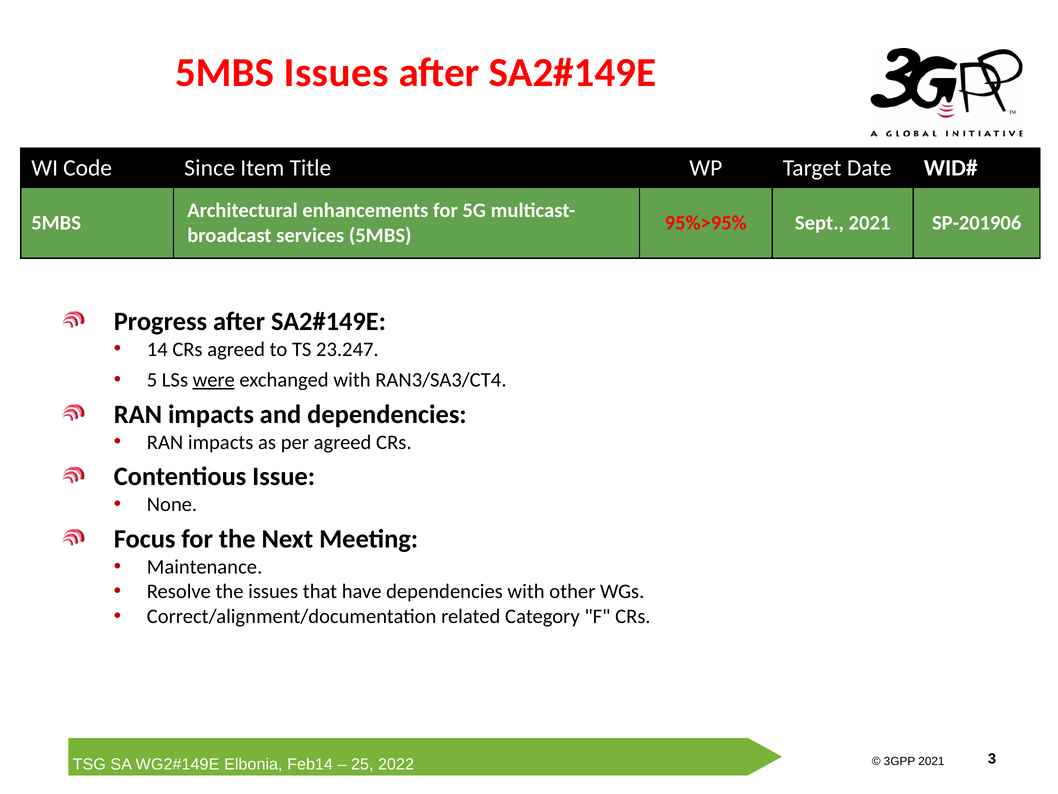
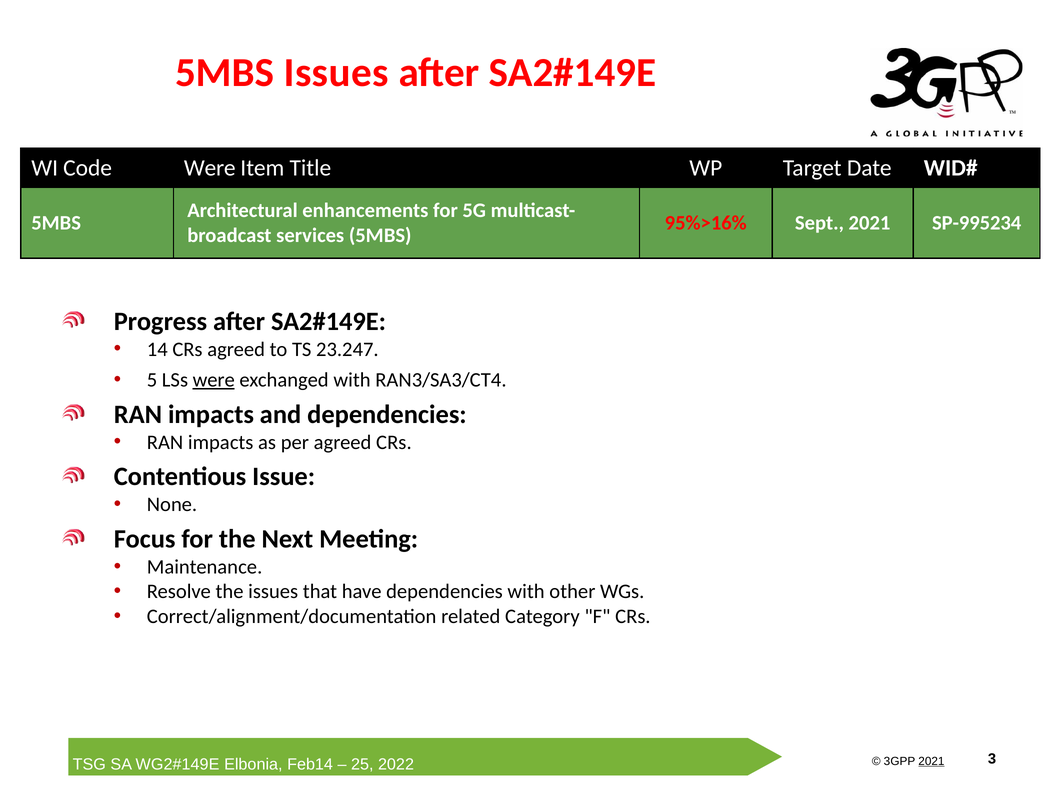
Code Since: Since -> Were (210, 168)
95%>95%: 95%>95% -> 95%>16% (706, 223)
SP-201906: SP-201906 -> SP-995234 (977, 223)
2021 underline: none -> present (931, 761)
